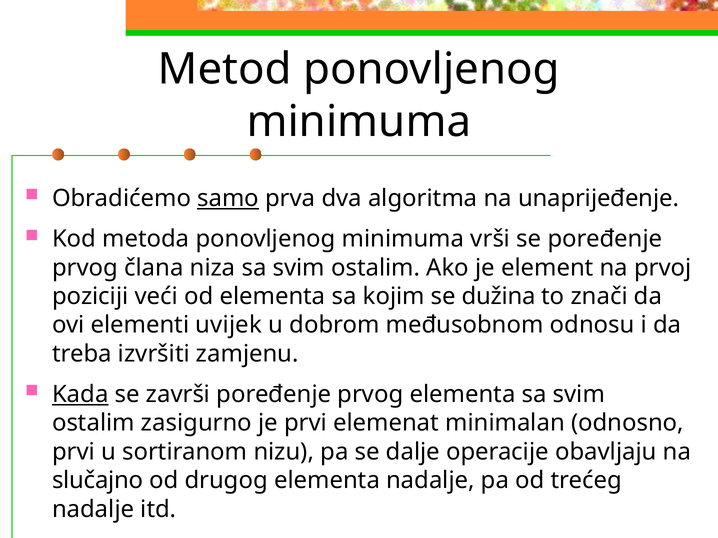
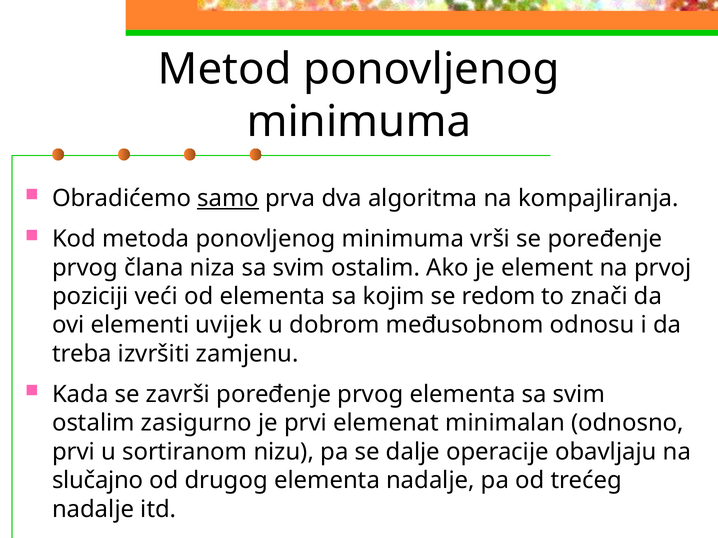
unaprijeđenje: unaprijeđenje -> kompajliranja (598, 199)
dužina: dužina -> redom (499, 297)
Kada underline: present -> none (80, 395)
